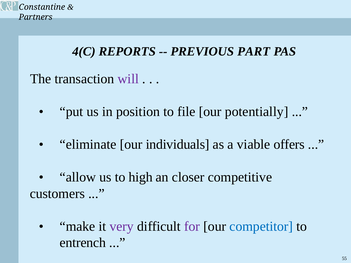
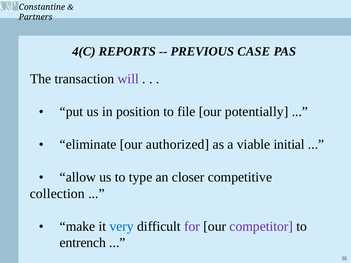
PART: PART -> CASE (254, 51)
individuals: individuals -> authorized (178, 145)
offers: offers -> initial (289, 145)
high: high -> type (141, 177)
customers: customers -> collection (57, 194)
very colour: purple -> blue (122, 227)
competitor colour: blue -> purple (261, 227)
